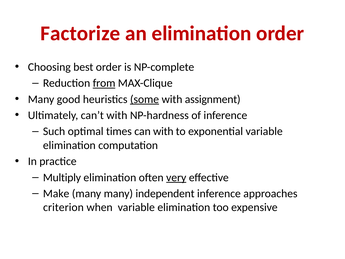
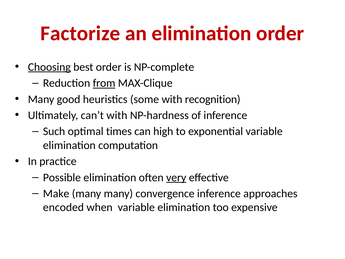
Choosing underline: none -> present (49, 67)
some underline: present -> none (145, 99)
assignment: assignment -> recognition (213, 99)
can with: with -> high (163, 131)
Multiply: Multiply -> Possible (62, 177)
independent: independent -> convergence (165, 193)
criterion: criterion -> encoded (63, 207)
